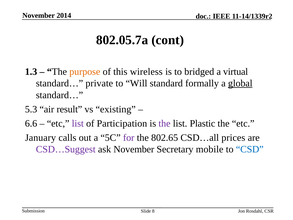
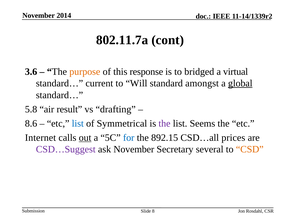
802.05.7a: 802.05.7a -> 802.11.7a (122, 40)
1.3: 1.3 -> 3.6 (31, 72)
wireless: wireless -> response (146, 72)
private: private -> current (99, 83)
formally: formally -> amongst (202, 83)
5.3: 5.3 -> 5.8 (31, 109)
existing: existing -> drafting (116, 109)
6.6: 6.6 -> 8.6 (31, 123)
list colour: purple -> blue (78, 123)
Participation: Participation -> Symmetrical (122, 123)
Plastic: Plastic -> Seems (202, 123)
January: January -> Internet (40, 137)
out underline: none -> present (85, 137)
for colour: purple -> blue (129, 137)
802.65: 802.65 -> 892.15 (165, 137)
mobile: mobile -> several (210, 149)
CSD colour: blue -> orange (250, 149)
